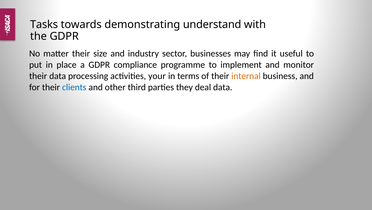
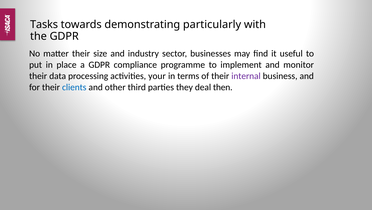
understand: understand -> particularly (212, 24)
internal colour: orange -> purple (246, 76)
deal data: data -> then (223, 87)
